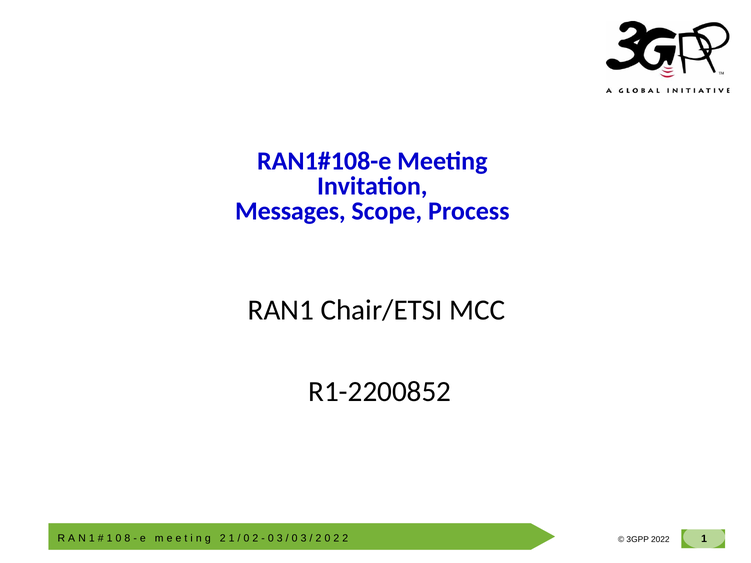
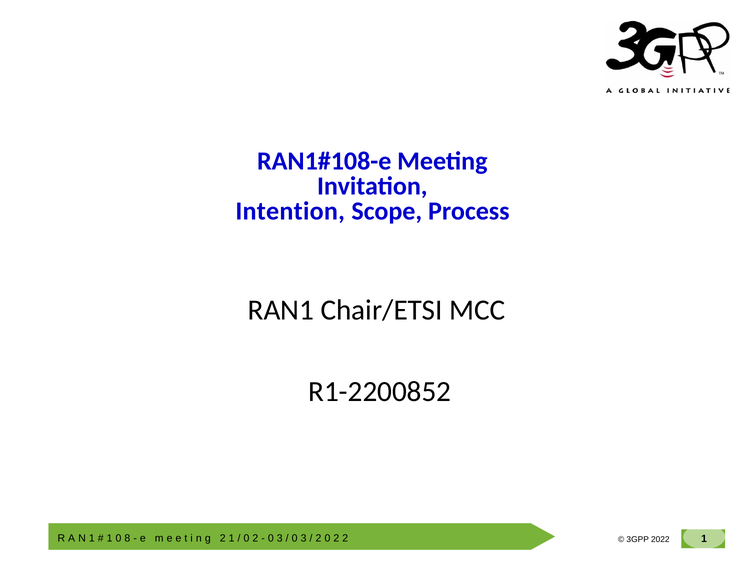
Messages: Messages -> Intention (290, 211)
